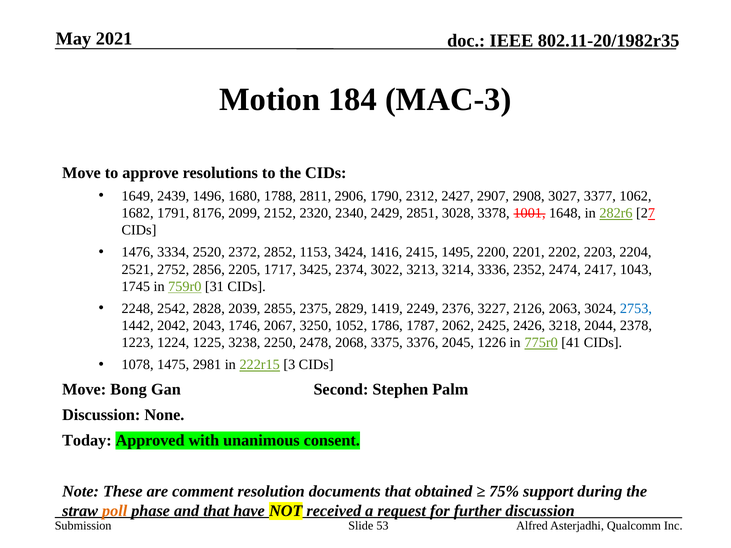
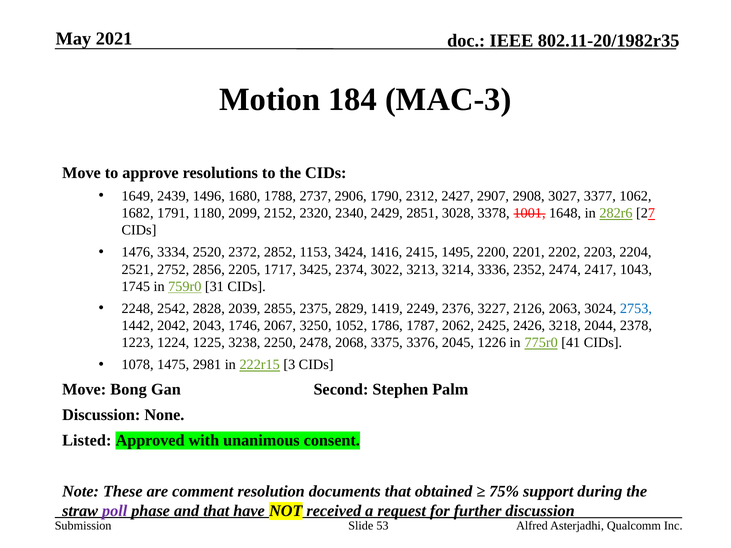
2811: 2811 -> 2737 (315, 196)
8176: 8176 -> 1180 (209, 213)
Today: Today -> Listed (87, 441)
poll colour: orange -> purple (115, 511)
